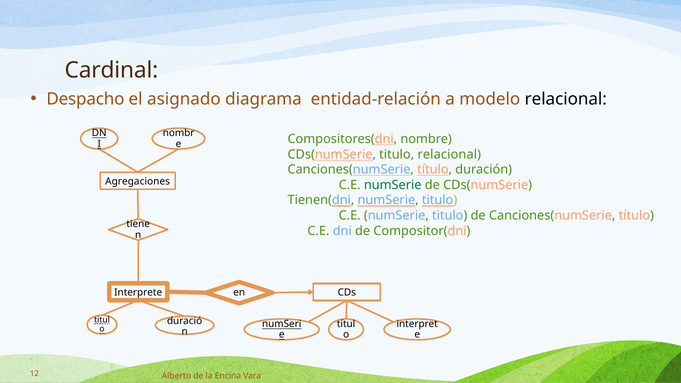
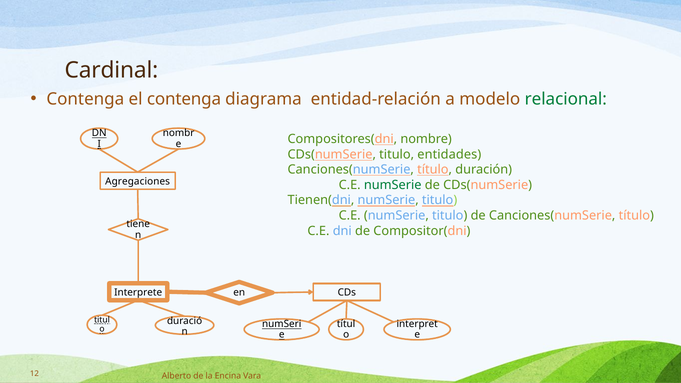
Despacho: Despacho -> Contenga (85, 99)
el asignado: asignado -> contenga (184, 99)
relacional colour: black -> green (566, 99)
titulo relacional: relacional -> entidades (449, 154)
